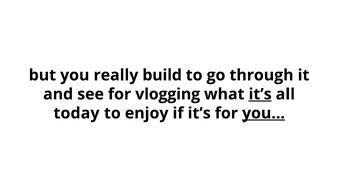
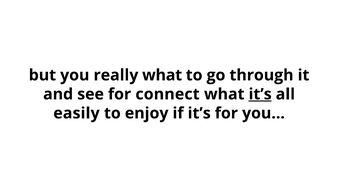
really build: build -> what (162, 75)
vlogging: vlogging -> connect (168, 94)
today: today -> easily (76, 113)
you… underline: present -> none (264, 113)
